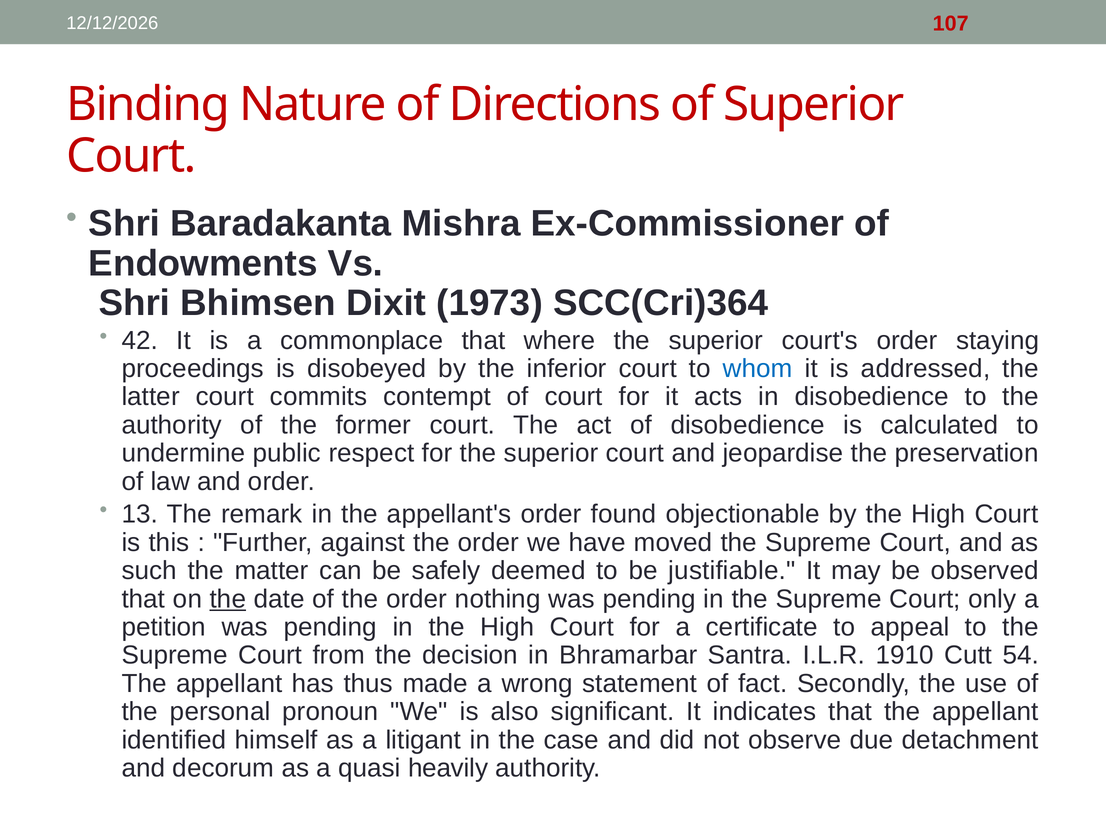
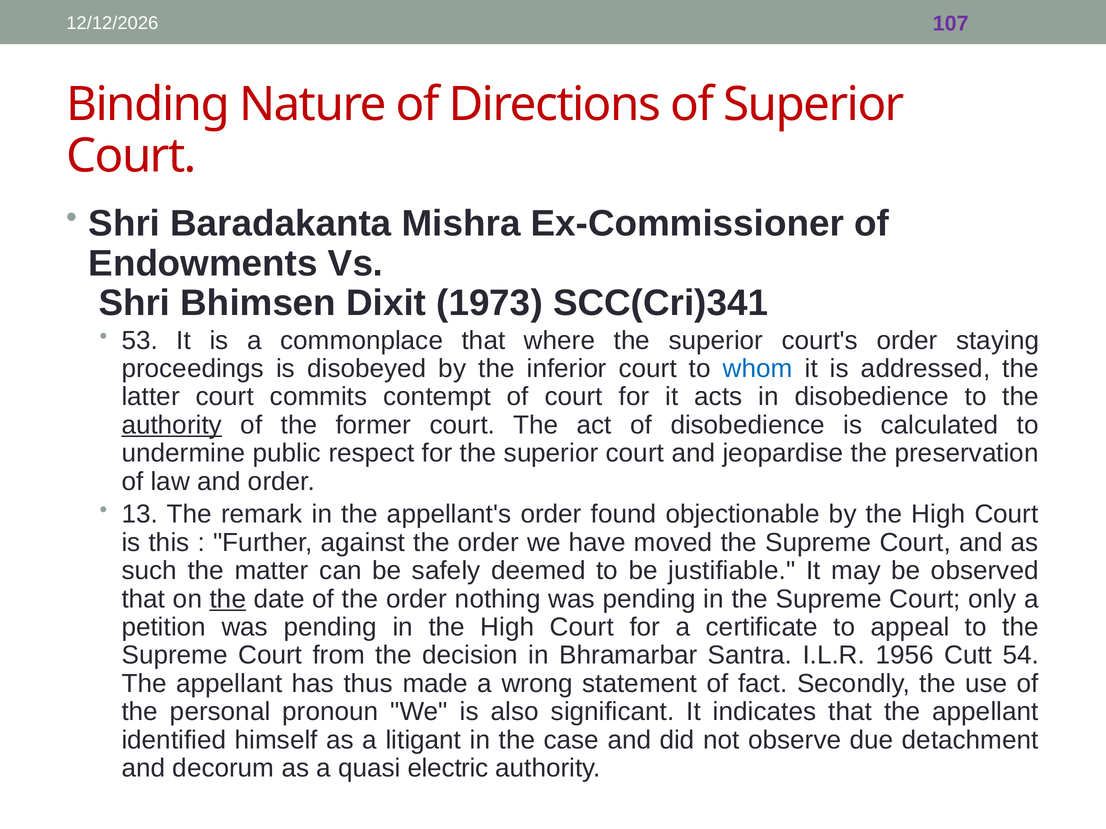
107 colour: red -> purple (951, 24)
SCC(Cri)364: SCC(Cri)364 -> SCC(Cri)341 (661, 303)
42: 42 -> 53 (140, 341)
authority underline: none -> present (172, 425)
1910: 1910 -> 1956 (905, 656)
heavily: heavily -> electric (448, 769)
